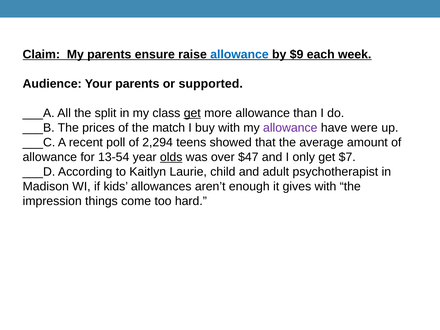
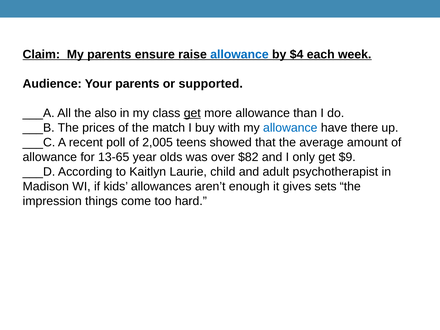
$9: $9 -> $4 (297, 54)
split: split -> also (106, 113)
allowance colour: purple -> blue (290, 128)
were: were -> there (364, 128)
2,294: 2,294 -> 2,005 (158, 142)
13-54: 13-54 -> 13-65 (114, 157)
olds underline: present -> none (171, 157)
$47: $47 -> $82 (248, 157)
$7: $7 -> $9 (347, 157)
gives with: with -> sets (326, 186)
